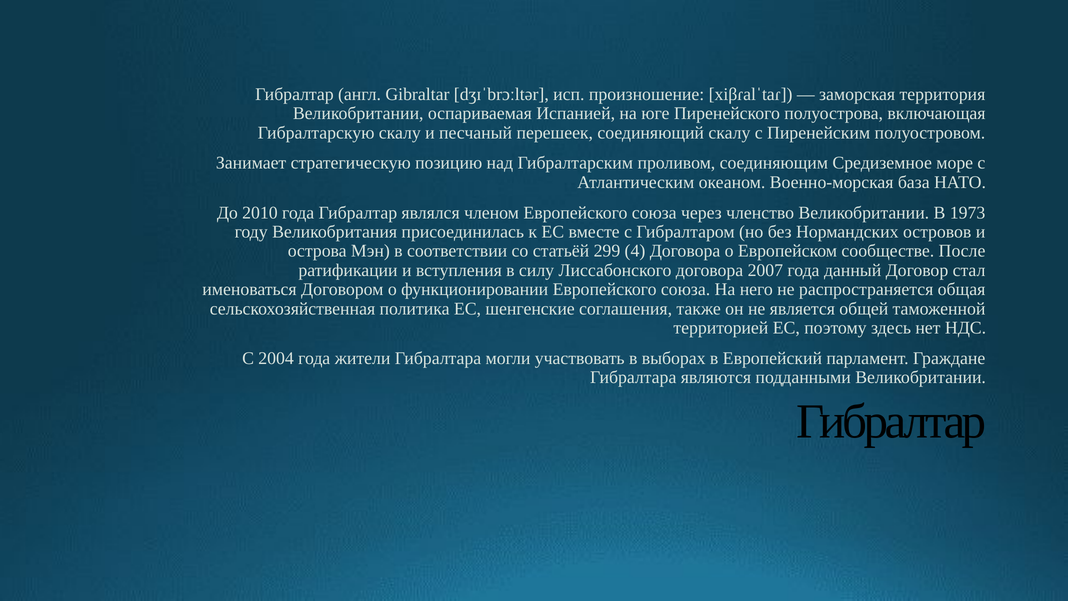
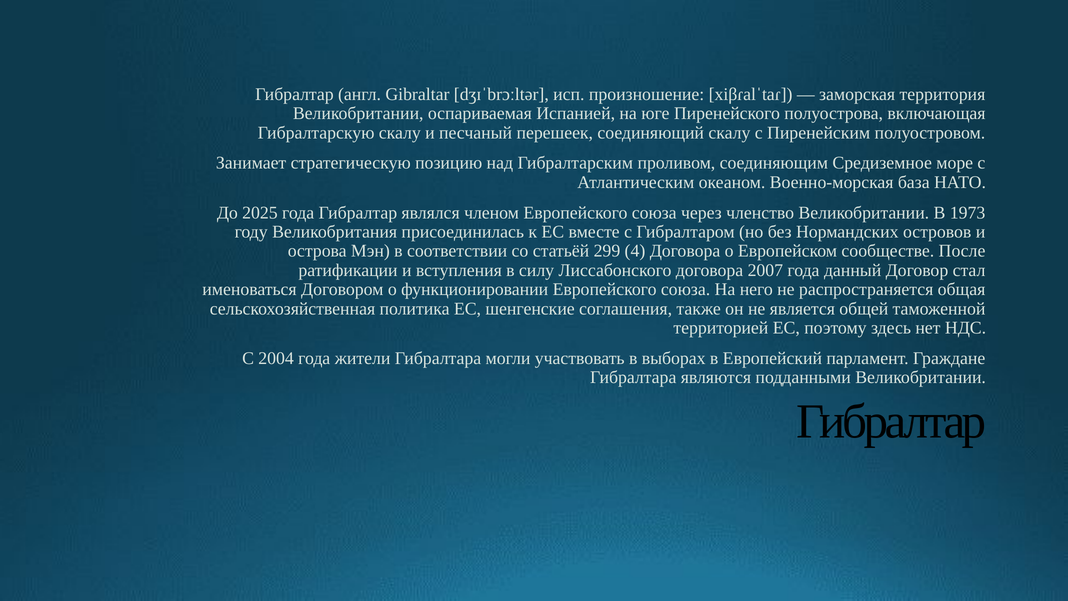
2010: 2010 -> 2025 (260, 213)
